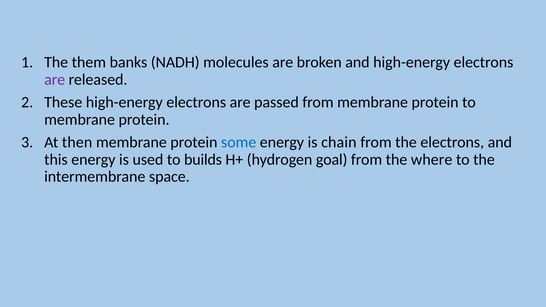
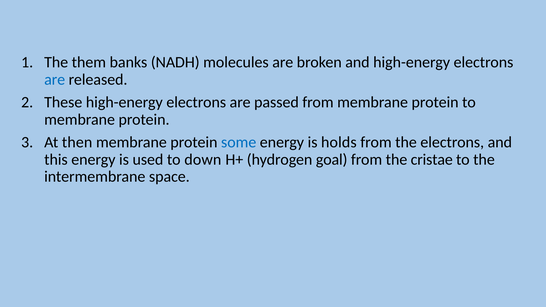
are colour: purple -> blue (55, 79)
chain: chain -> holds (339, 142)
builds: builds -> down (203, 160)
where: where -> cristae (432, 160)
